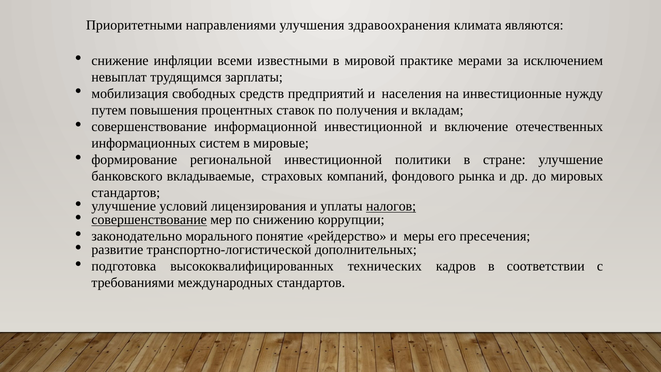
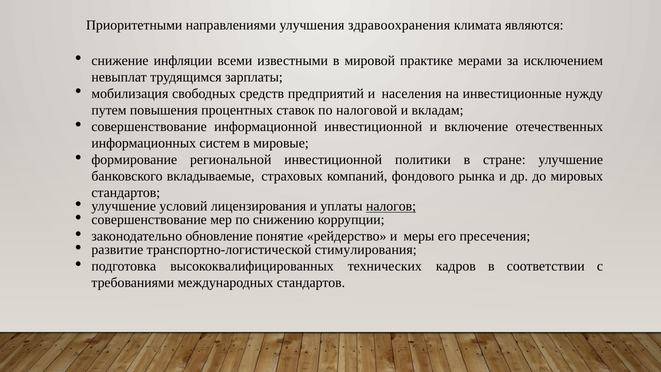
получения: получения -> налоговой (367, 110)
совершенствование underline: present -> none (149, 220)
морального: морального -> обновление (219, 236)
дополнительных: дополнительных -> стимулирования (366, 250)
